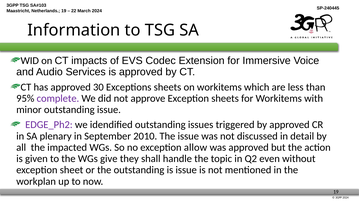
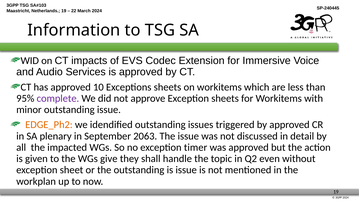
30: 30 -> 10 (98, 87)
EDGE_Ph2 colour: purple -> orange (49, 125)
2010: 2010 -> 2063 (145, 136)
allow: allow -> timer (196, 147)
